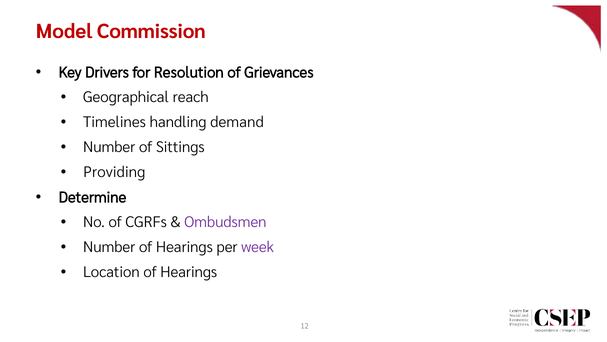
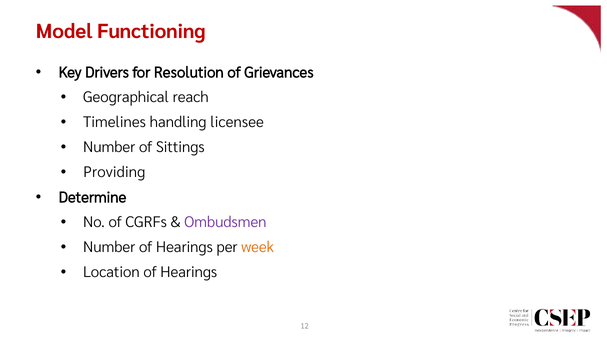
Commission: Commission -> Functioning (151, 31)
demand: demand -> licensee (237, 122)
week colour: purple -> orange (258, 247)
